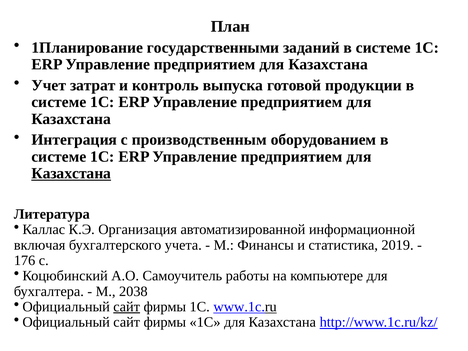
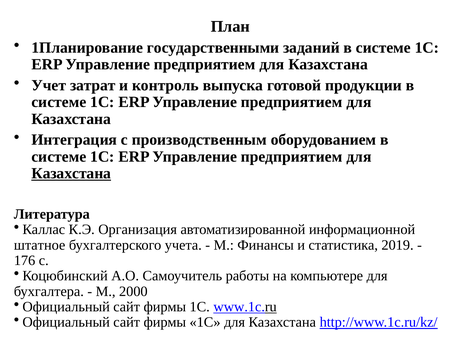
включая: включая -> штатное (40, 245)
2038: 2038 -> 2000 (133, 291)
сайт underline: present -> none (127, 307)
